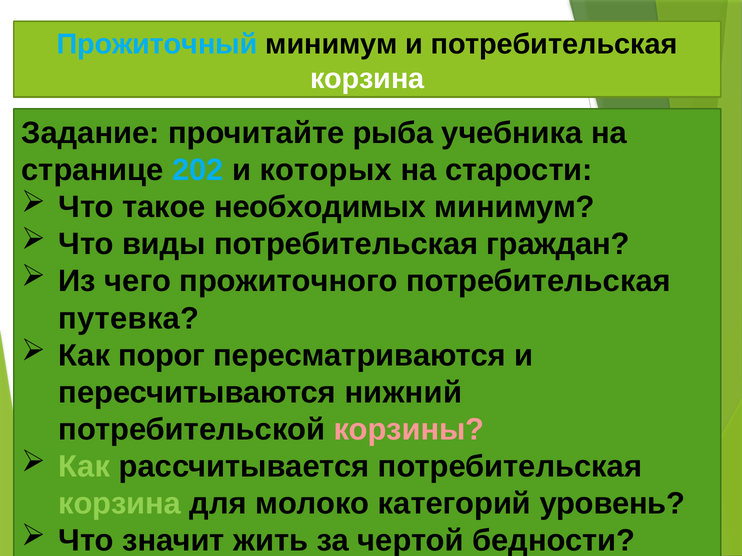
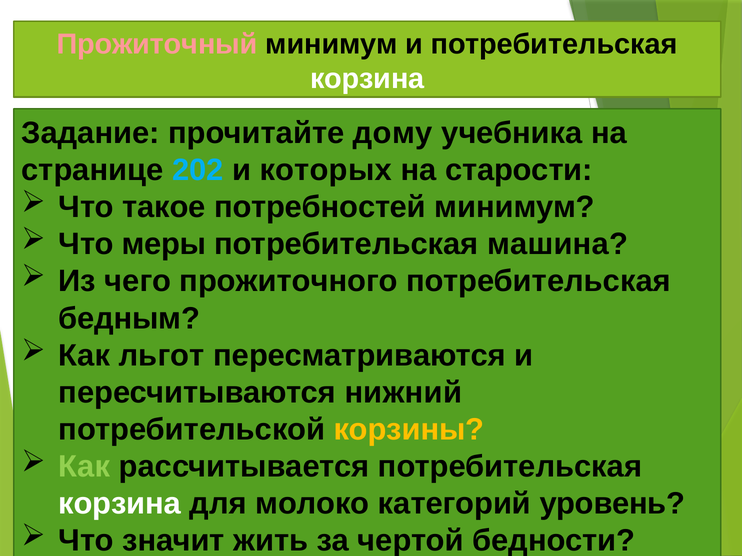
Прожиточный colour: light blue -> pink (157, 44)
рыба: рыба -> дому (393, 133)
необходимых: необходимых -> потребностей (320, 207)
виды: виды -> меры (164, 244)
граждан: граждан -> машина (558, 244)
путевка: путевка -> бедным (129, 319)
порог: порог -> льгот (162, 356)
корзины colour: pink -> yellow (409, 430)
корзина colour: light green -> white (120, 504)
